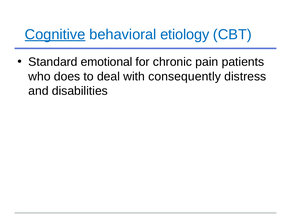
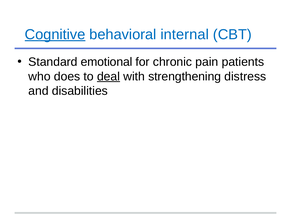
etiology: etiology -> internal (185, 34)
deal underline: none -> present (109, 77)
consequently: consequently -> strengthening (185, 77)
